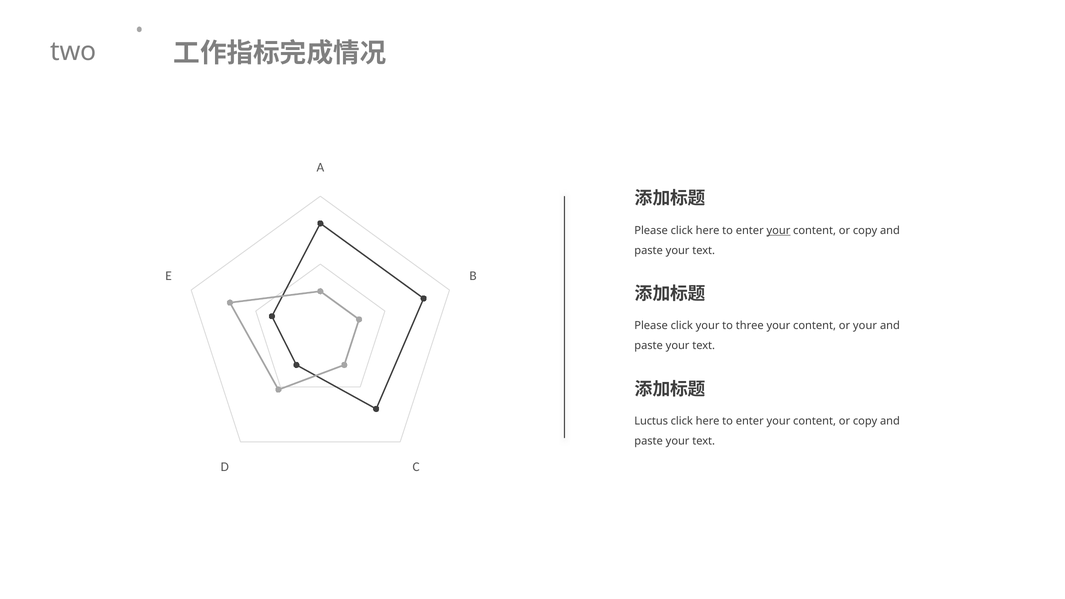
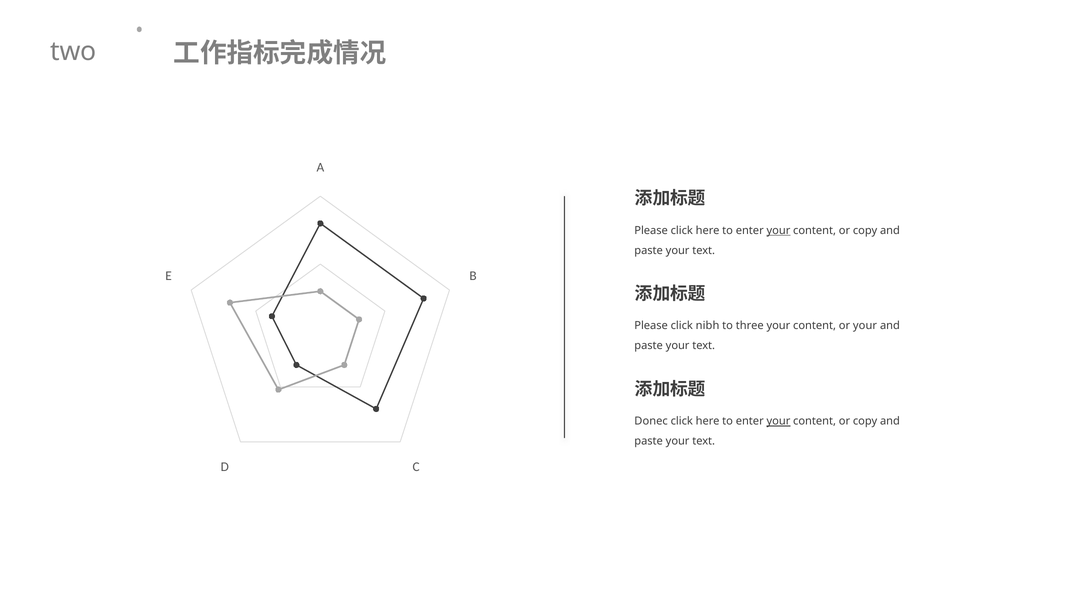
click your: your -> nibh (708, 326)
Luctus: Luctus -> Donec (651, 421)
your underline: none -> present (778, 421)
